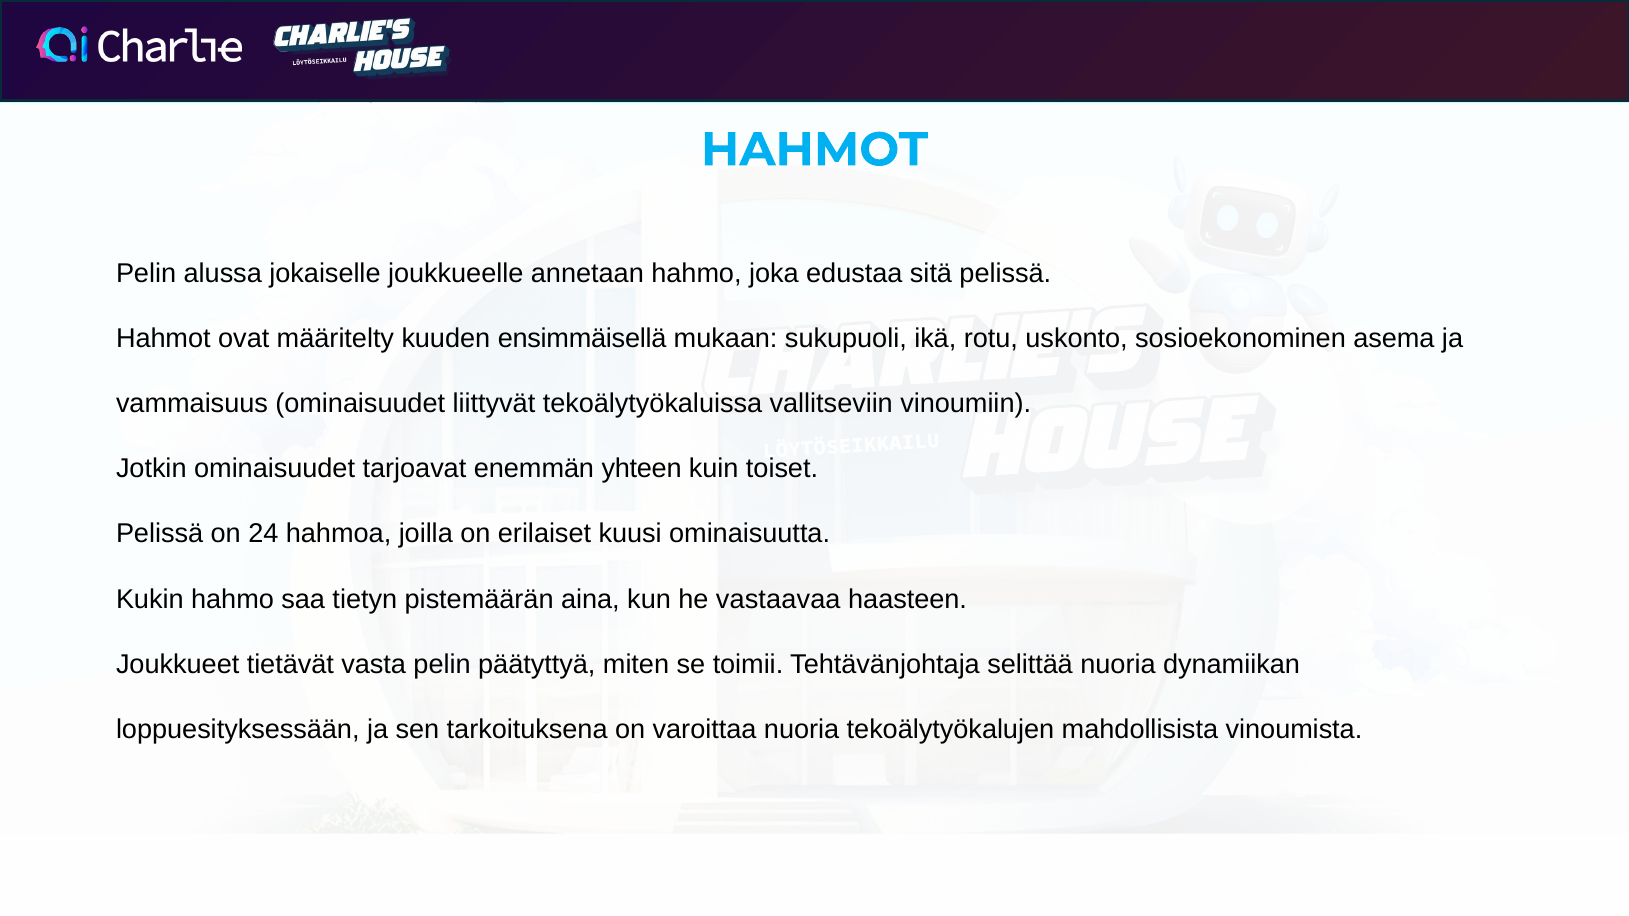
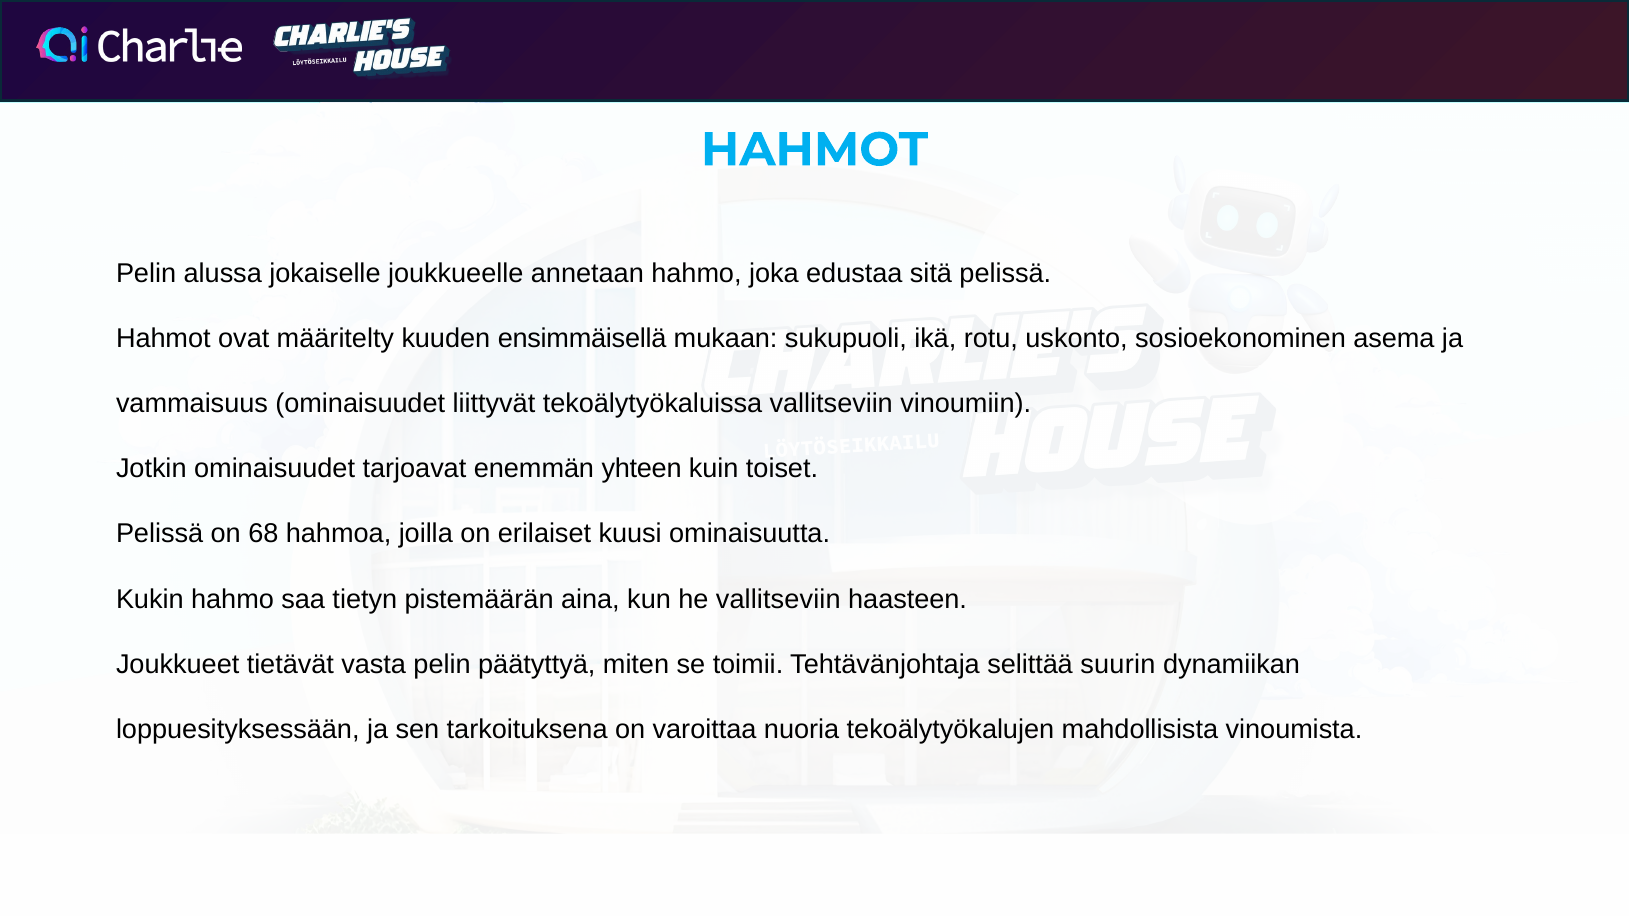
24: 24 -> 68 (263, 534)
he vastaavaa: vastaavaa -> vallitseviin (778, 599)
selittää nuoria: nuoria -> suurin (1118, 664)
